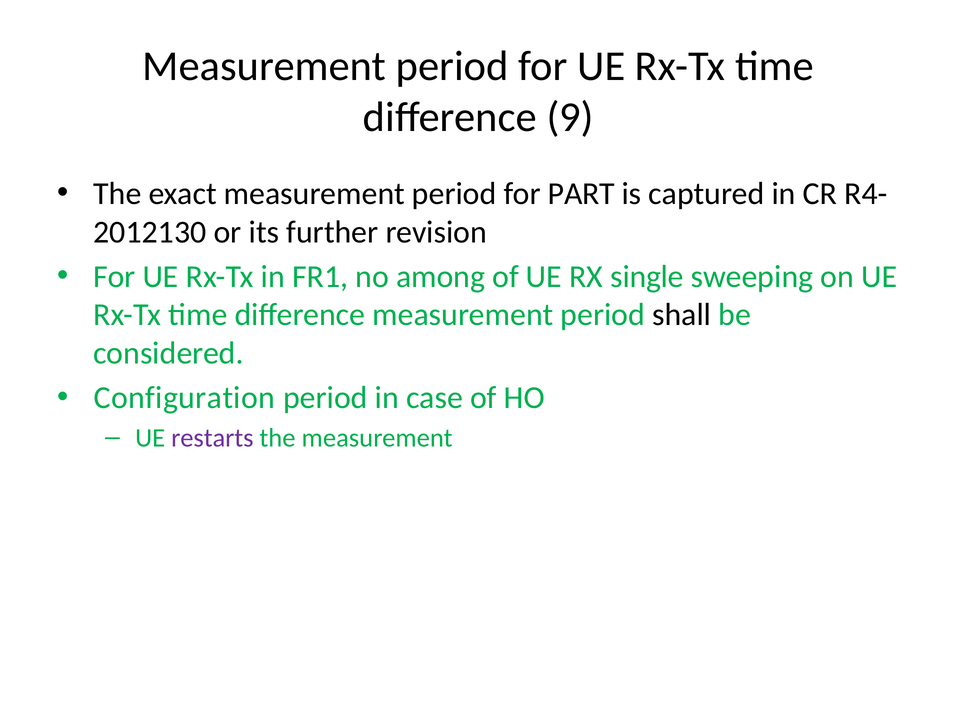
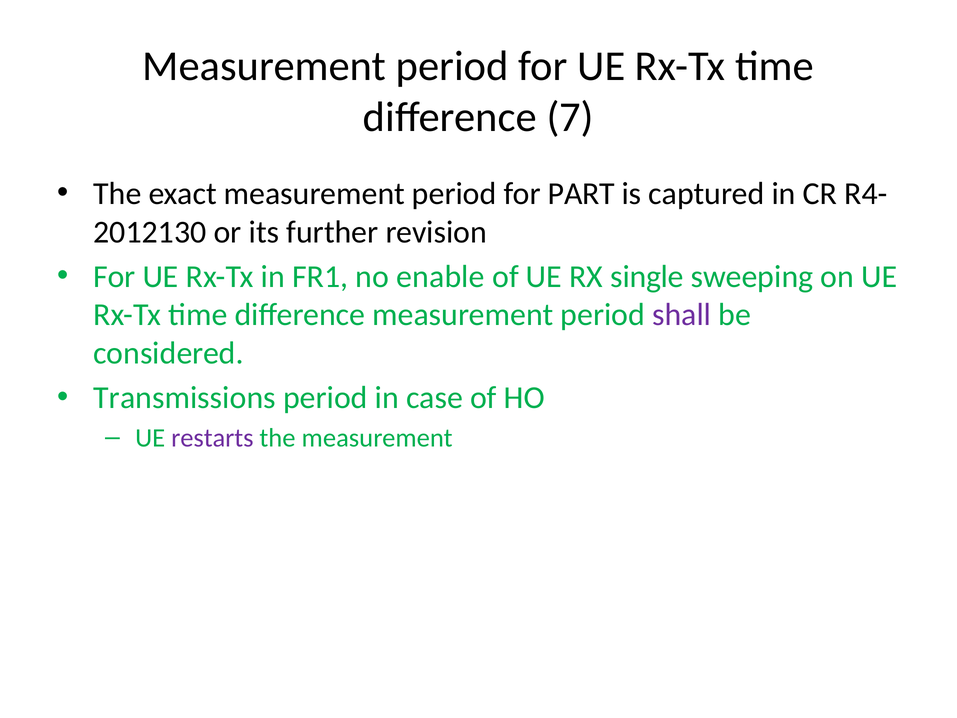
9: 9 -> 7 (570, 117)
among: among -> enable (440, 277)
shall colour: black -> purple (682, 315)
Configuration: Configuration -> Transmissions (185, 398)
